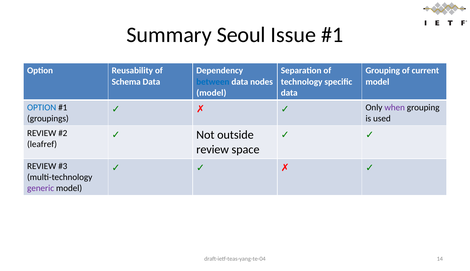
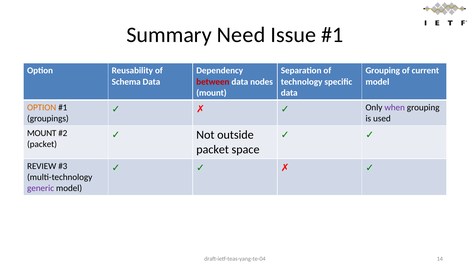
Seoul: Seoul -> Need (241, 35)
between colour: blue -> red (213, 82)
model: model -> mount (211, 93)
OPTION colour: blue -> orange (42, 108)
REVIEW: REVIEW -> MOUNT (42, 133)
leafref: leafref -> packet (42, 144)
review: review -> packet (213, 150)
